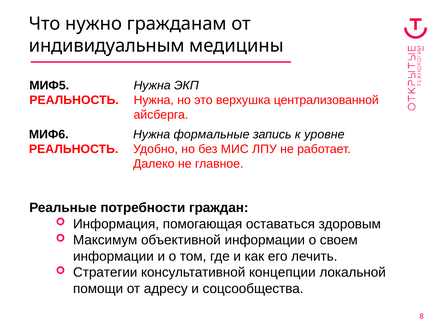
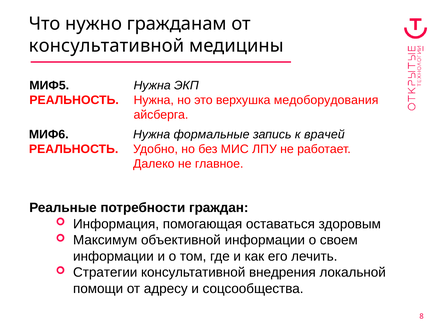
индивидуальным: индивидуальным -> консультативной (107, 46)
централизованной: централизованной -> медоборудования (326, 100)
уровне: уровне -> врачей (324, 134)
концепции: концепции -> внедрения (282, 272)
